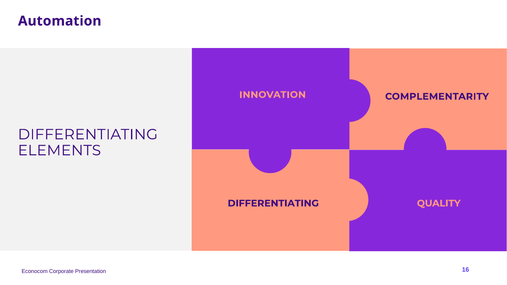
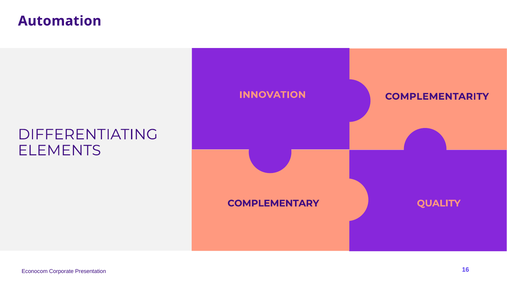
DIFFERENTIATING: DIFFERENTIATING -> COMPLEMENTARY (273, 203)
